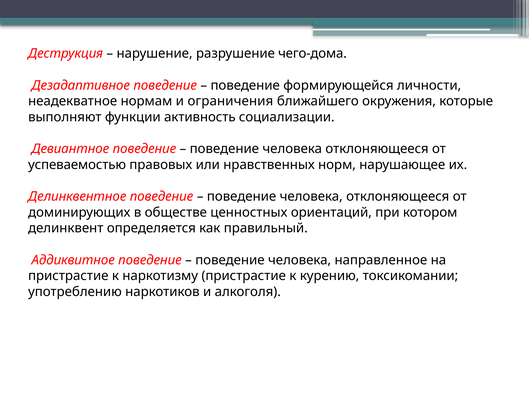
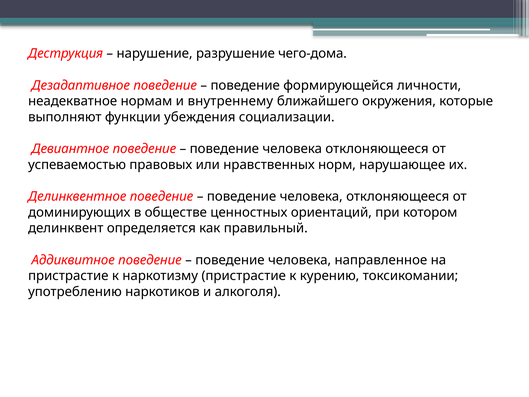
ограничения: ограничения -> внутреннему (230, 101)
активность: активность -> убеждения (200, 117)
